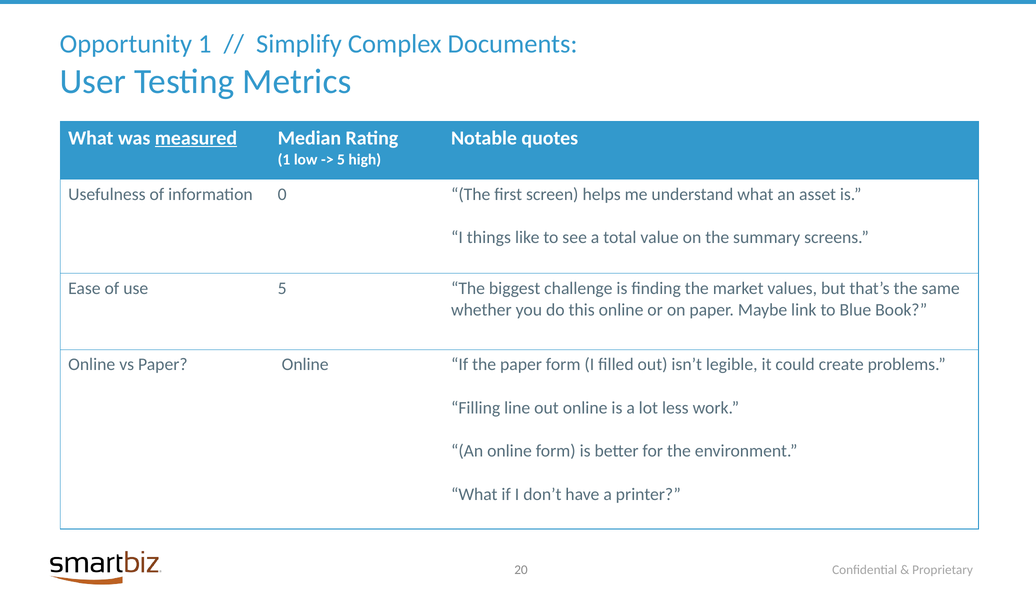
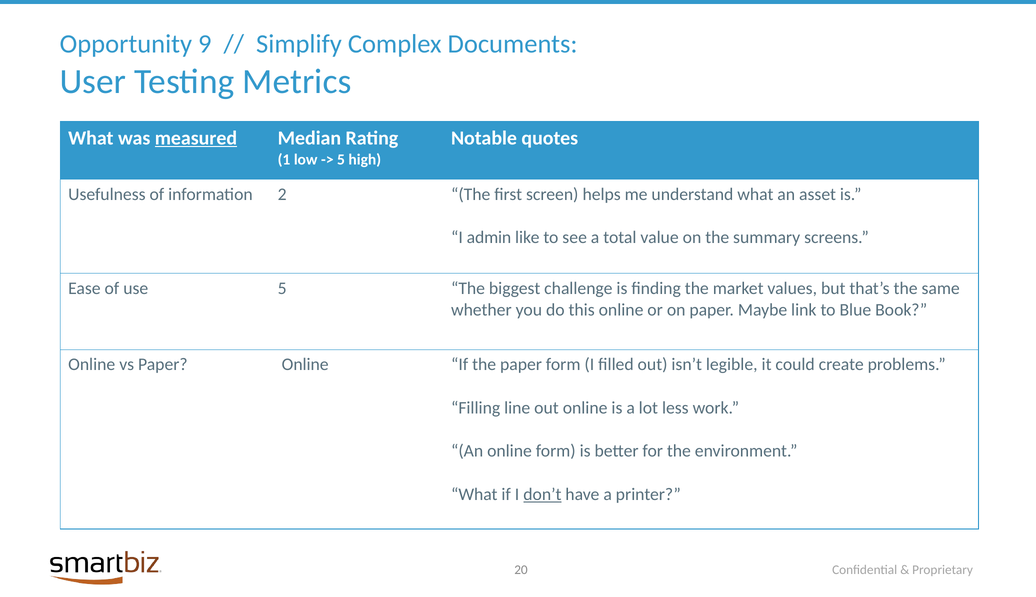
Opportunity 1: 1 -> 9 (205, 44)
0: 0 -> 2 (282, 195)
things: things -> admin (489, 238)
don’t underline: none -> present (542, 495)
